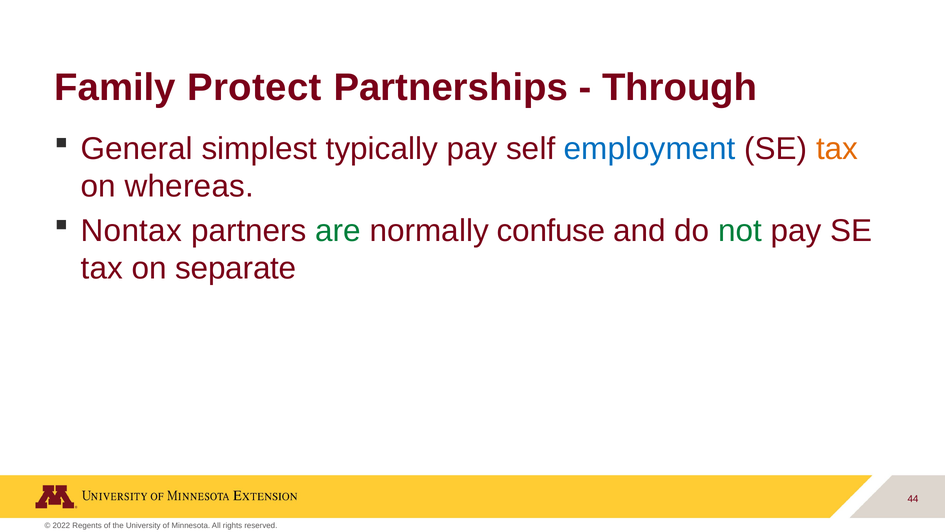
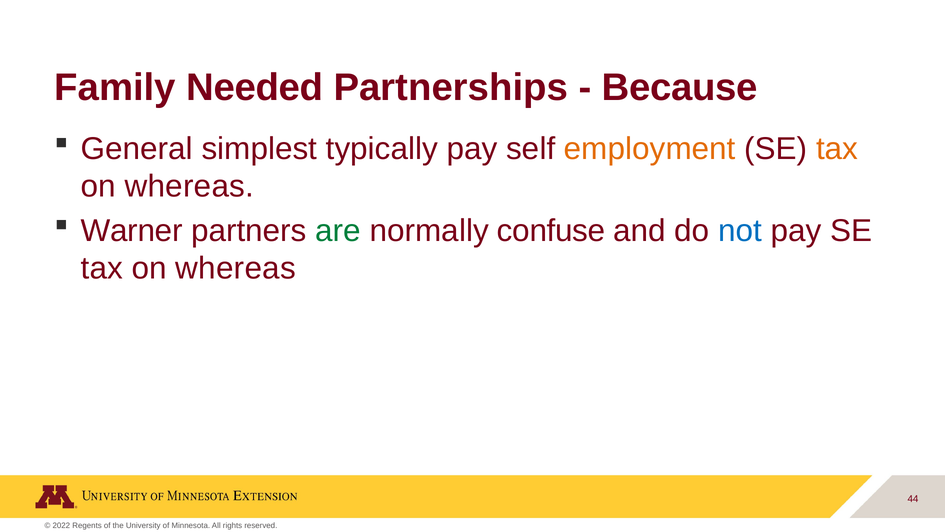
Protect: Protect -> Needed (255, 87)
Through: Through -> Because (680, 87)
employment colour: blue -> orange (650, 149)
Nontax: Nontax -> Warner (132, 231)
not colour: green -> blue (740, 231)
separate: separate -> whereas (236, 268)
